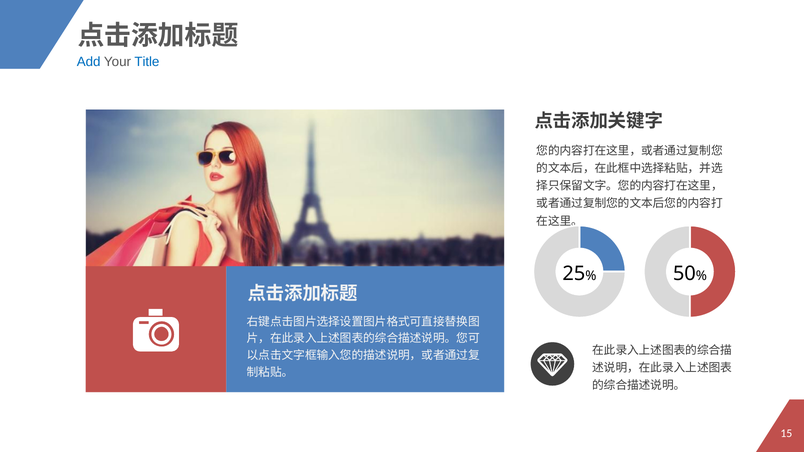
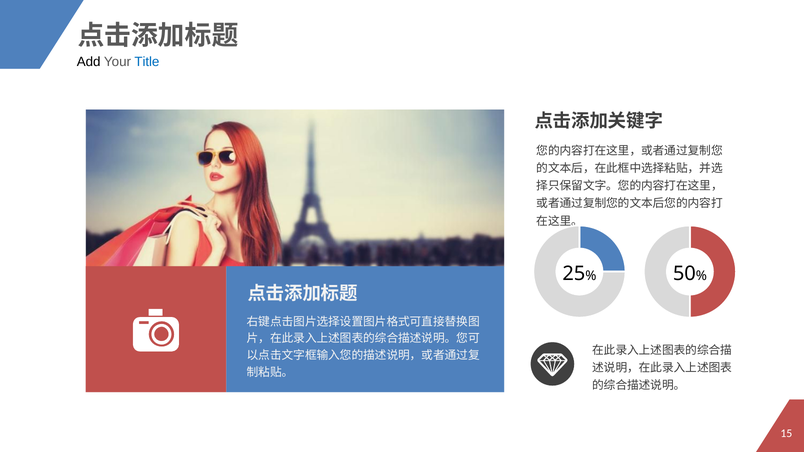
Add colour: blue -> black (89, 62)
